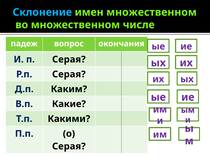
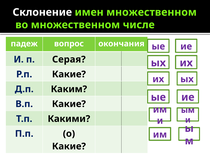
Склонение colour: light blue -> white (42, 12)
Р.п Серая: Серая -> Какие (69, 74)
Серая: Серая -> Какие (69, 147)
